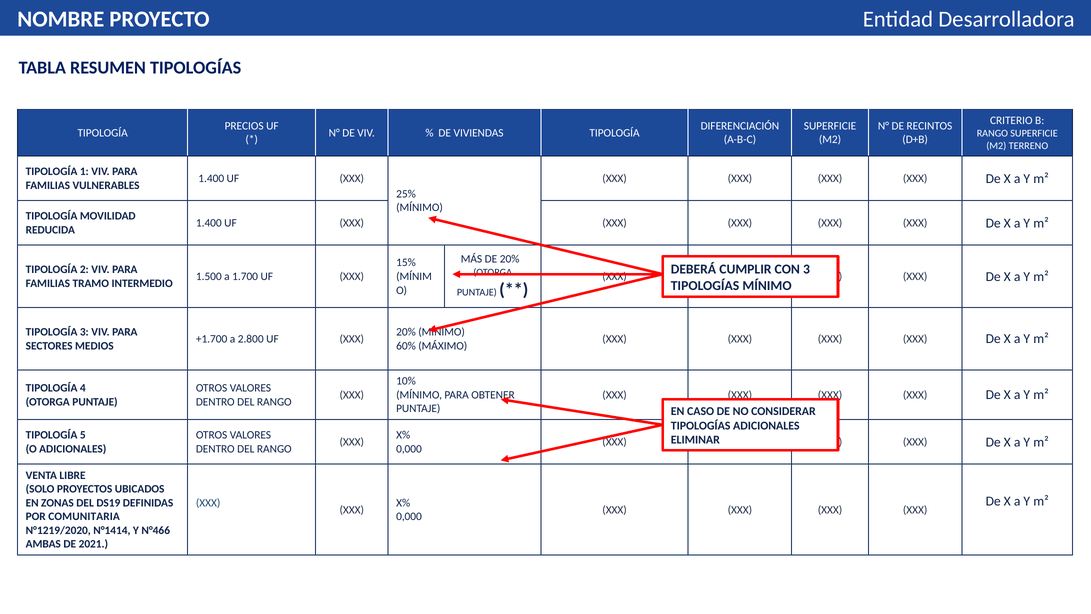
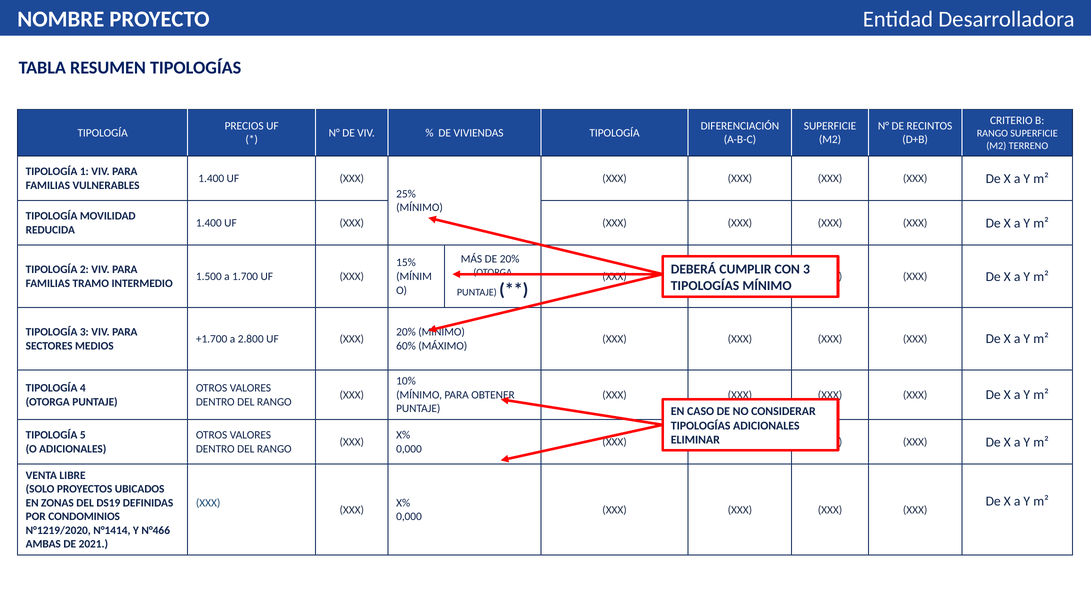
COMUNITARIA: COMUNITARIA -> CONDOMINIOS (84, 516)
